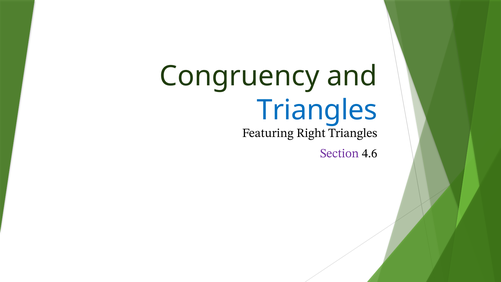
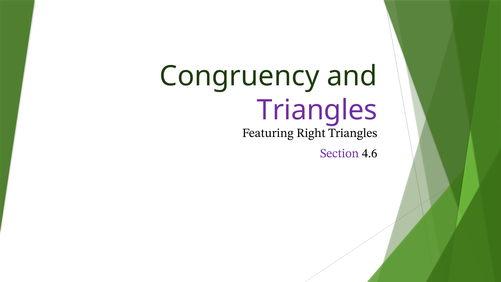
Triangles colour: blue -> purple (317, 110)
